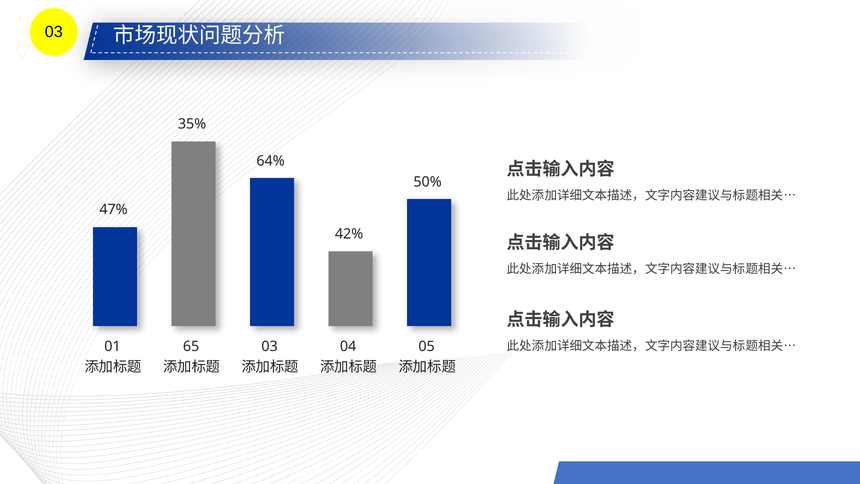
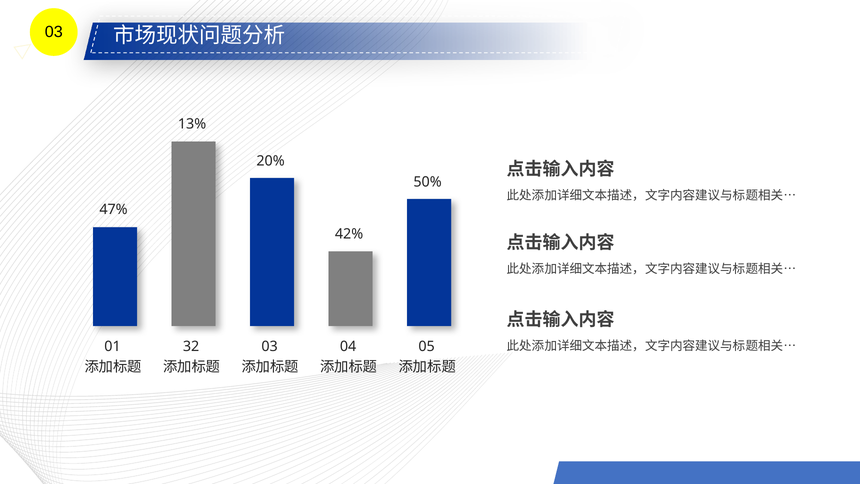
35%: 35% -> 13% (192, 124)
64%: 64% -> 20% (271, 161)
65: 65 -> 32 (191, 346)
